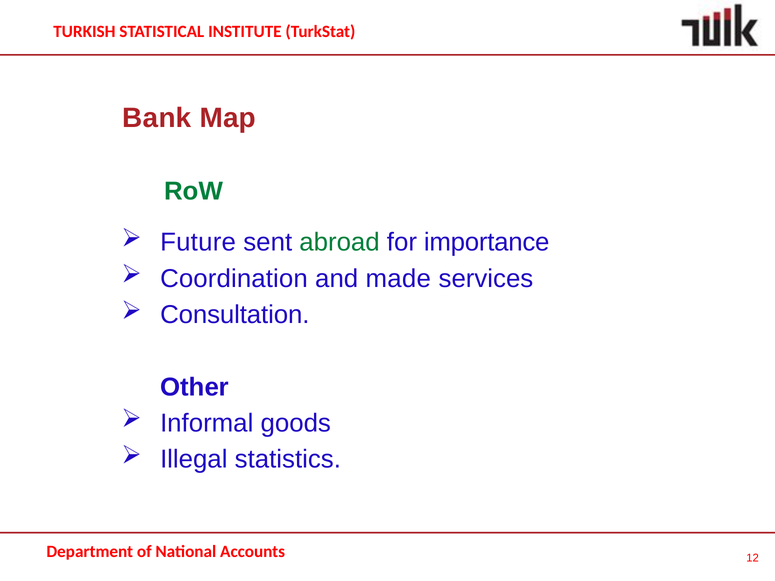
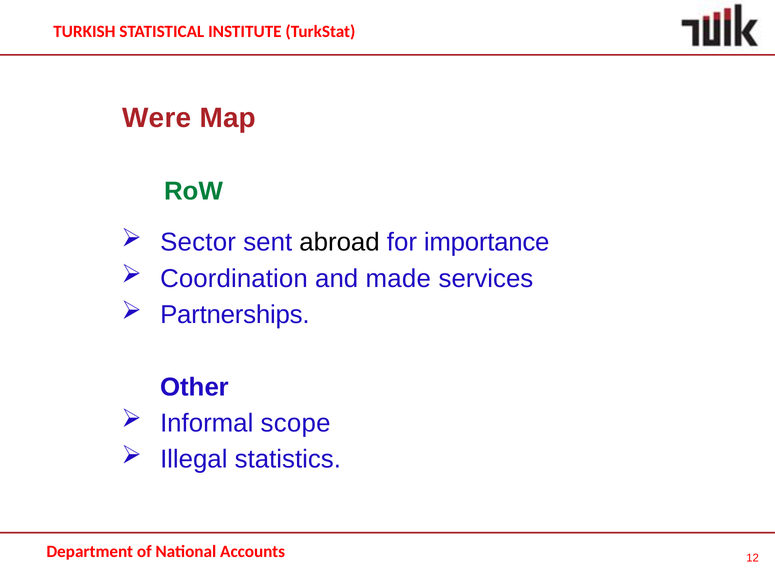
Bank: Bank -> Were (157, 118)
Future: Future -> Sector (198, 243)
abroad colour: green -> black (340, 243)
Consultation: Consultation -> Partnerships (235, 315)
goods: goods -> scope (296, 423)
